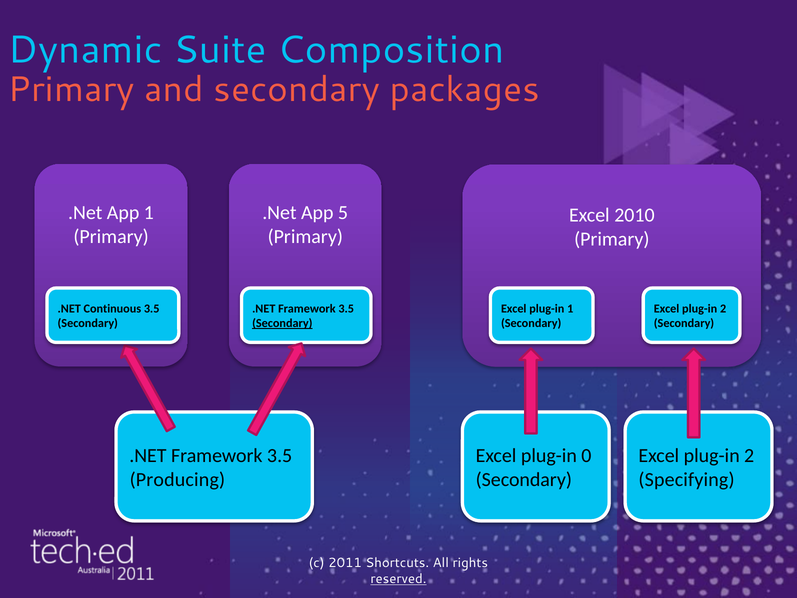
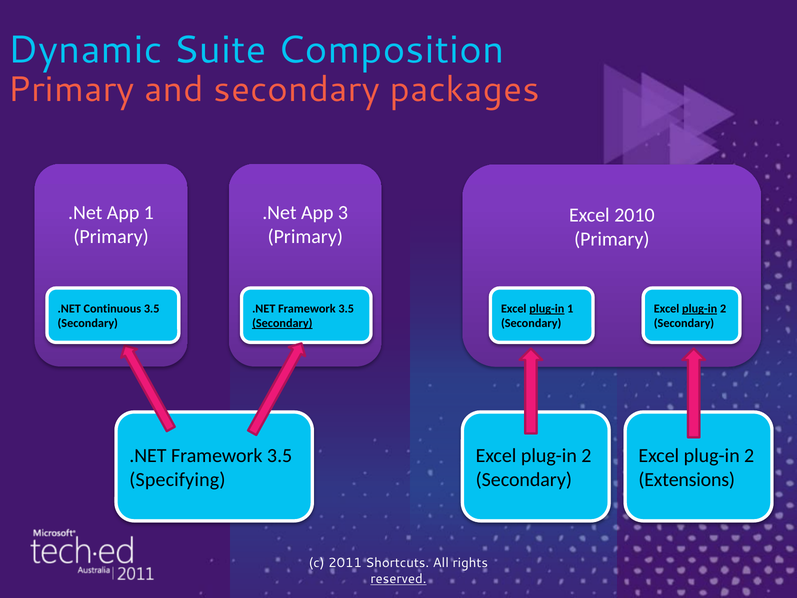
5: 5 -> 3 (343, 213)
plug-in underline: none -> present (547, 309)
plug-in underline: none -> present (700, 309)
0: 0 -> 2 (586, 456)
Producing: Producing -> Specifying (177, 480)
Specifying: Specifying -> Extensions (687, 480)
